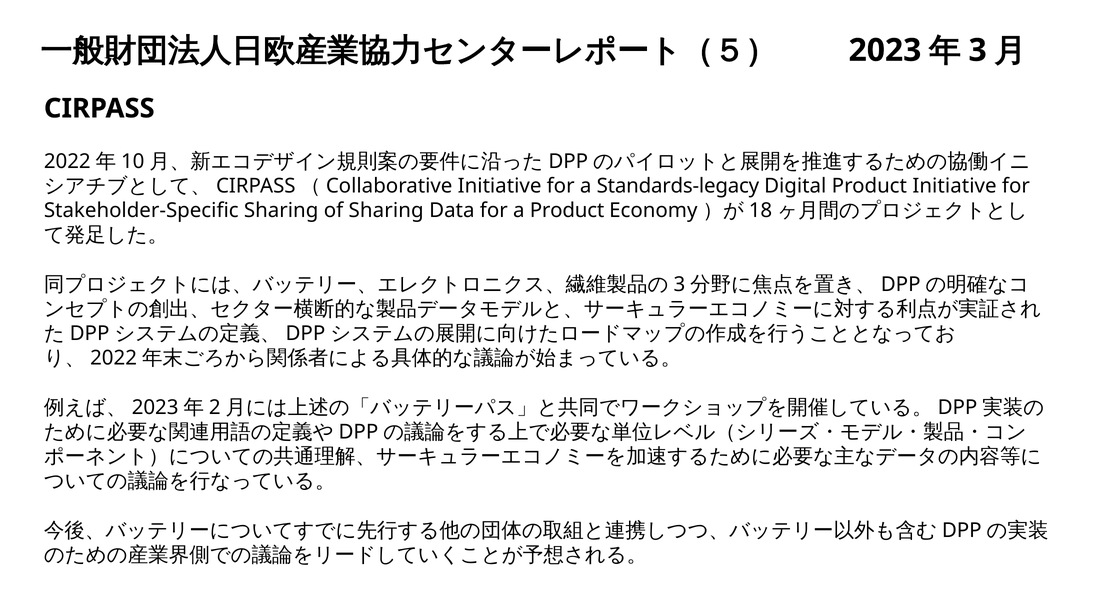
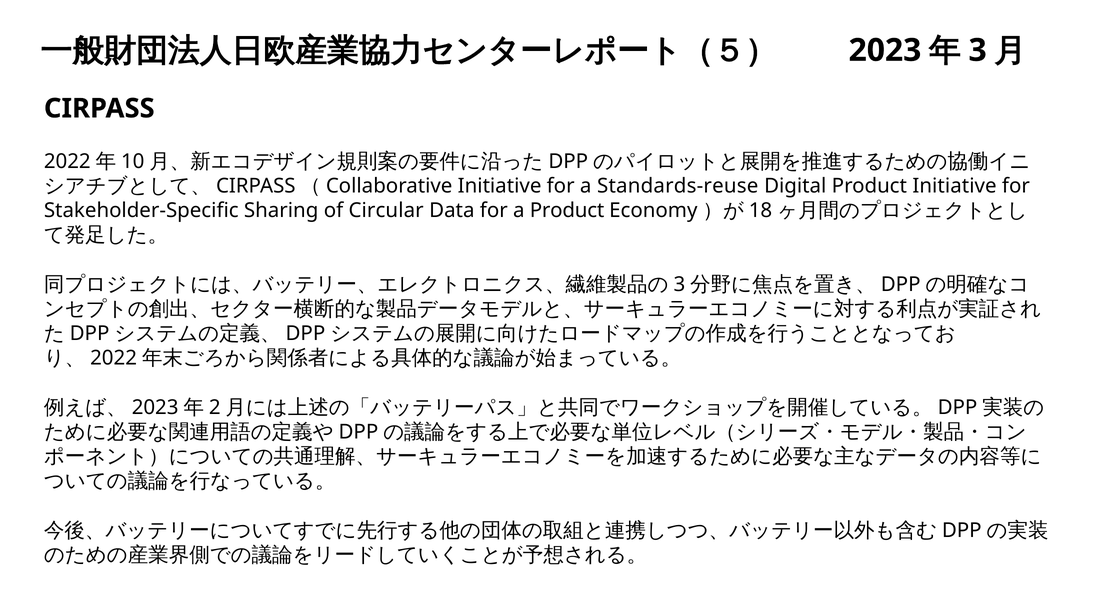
Standards-legacy: Standards-legacy -> Standards-reuse (678, 186)
of Sharing: Sharing -> Circular (386, 210)
